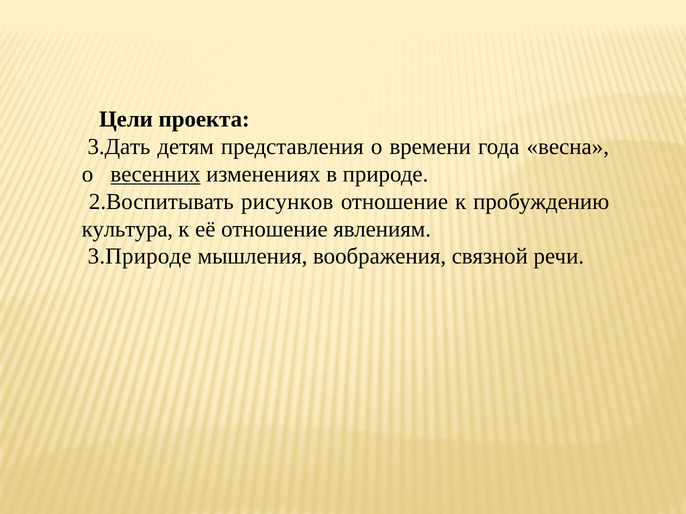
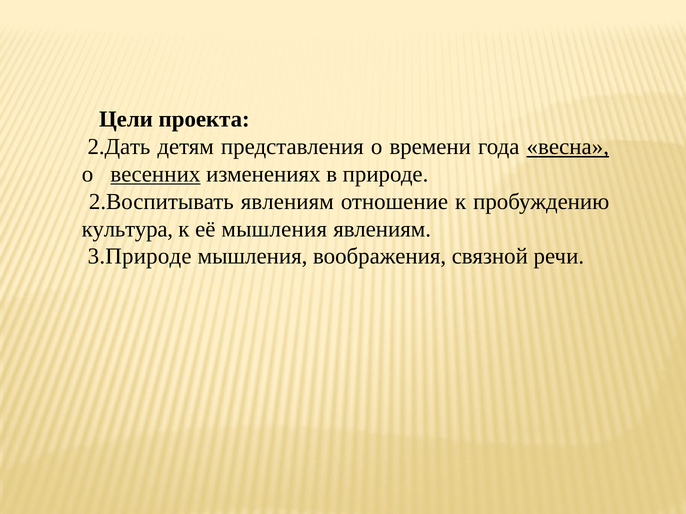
3.Дать: 3.Дать -> 2.Дать (119, 147)
весна underline: none -> present (568, 147)
2.Воспитывать рисунков: рисунков -> явлениям (287, 202)
её отношение: отношение -> мышления (274, 229)
